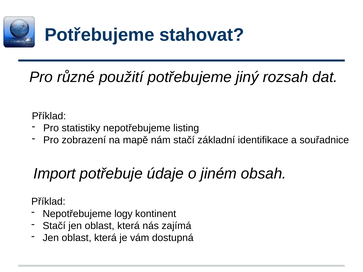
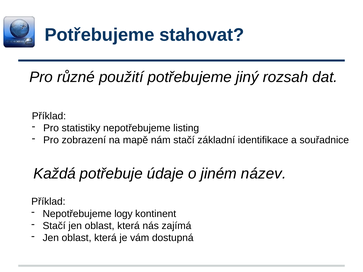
Import: Import -> Každá (55, 174)
obsah: obsah -> název (264, 174)
